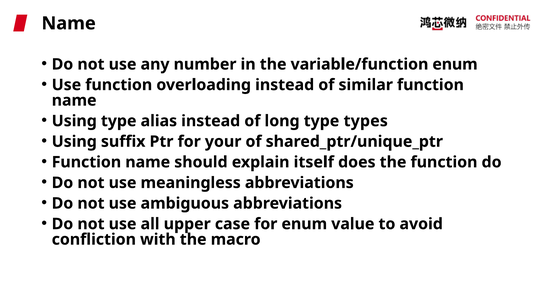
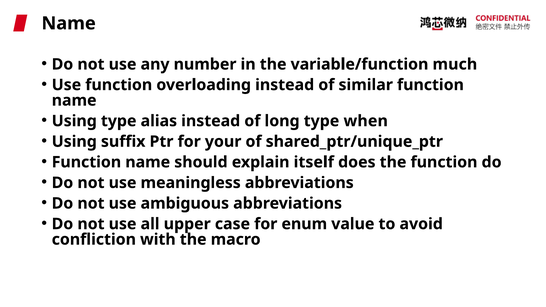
variable/function enum: enum -> much (455, 64)
types: types -> when (366, 121)
